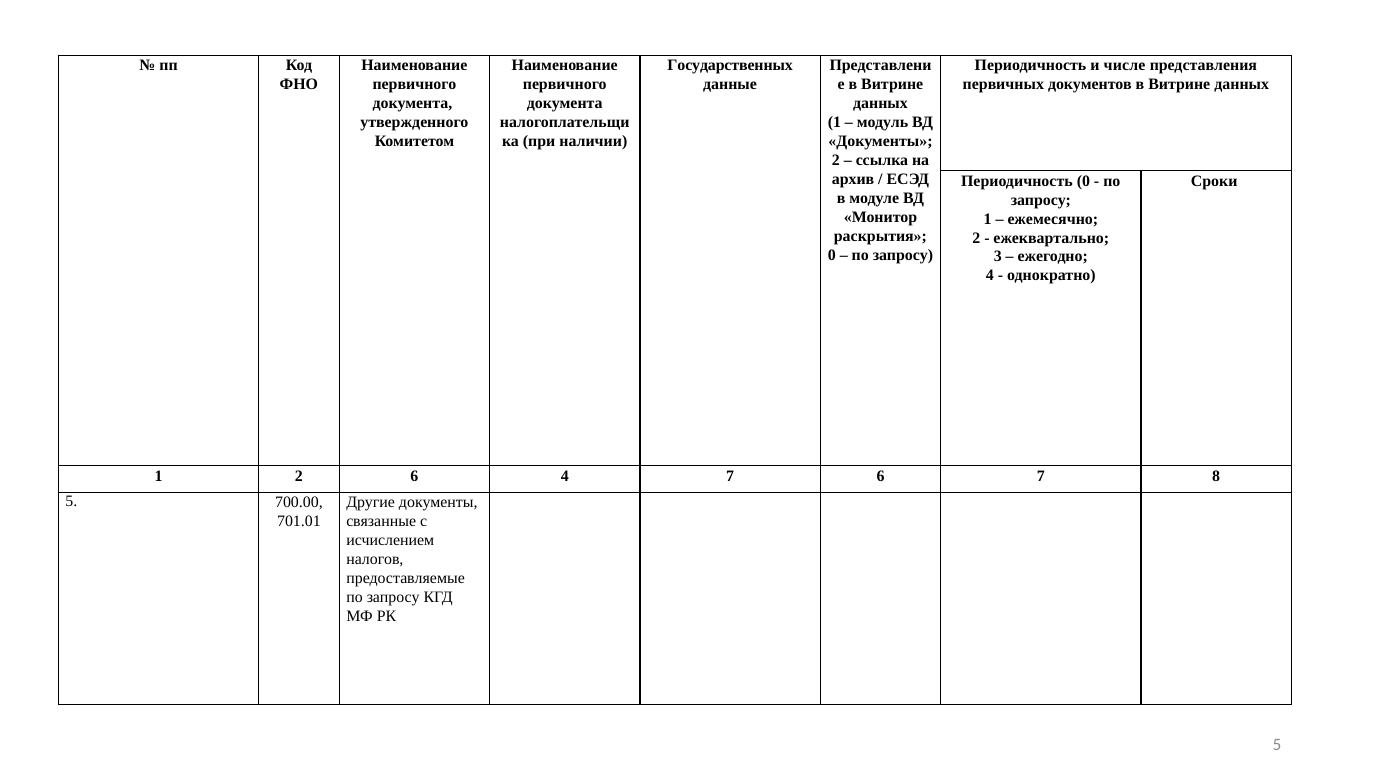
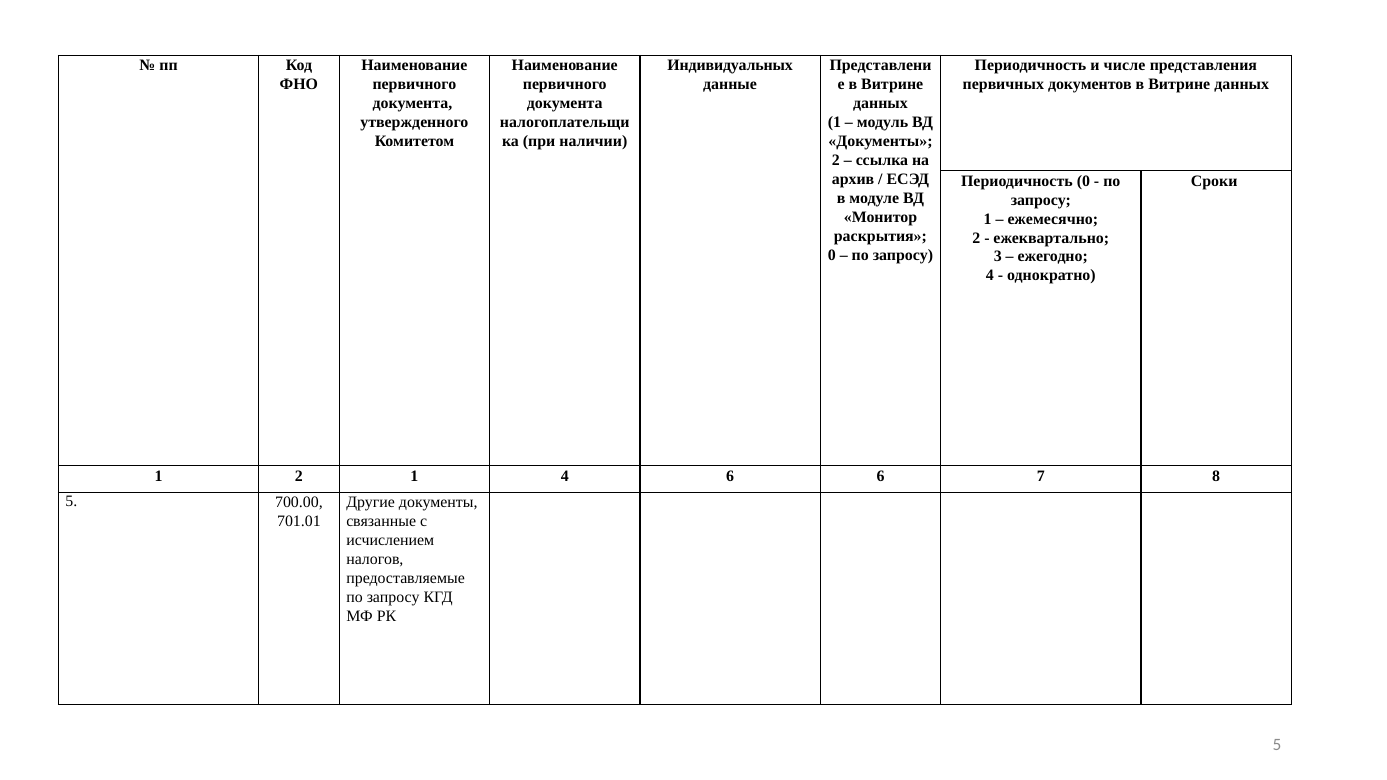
Государственных: Государственных -> Индивидуальных (730, 66)
2 6: 6 -> 1 (414, 476)
4 7: 7 -> 6 (730, 476)
